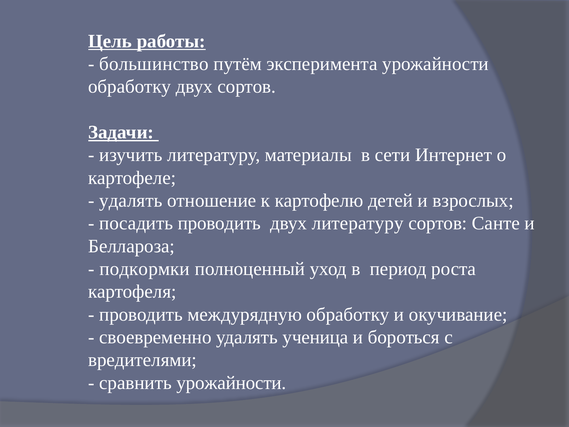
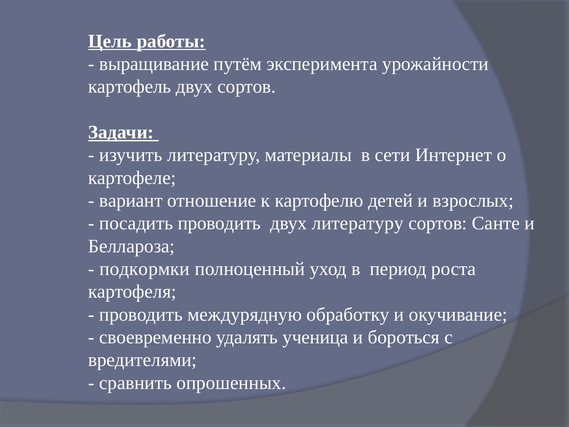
большинство: большинство -> выращивание (154, 64)
обработку: обработку -> картофель (130, 87)
удалять: удалять -> вариант (131, 200)
сравнить урожайности: урожайности -> опрошенных (231, 383)
